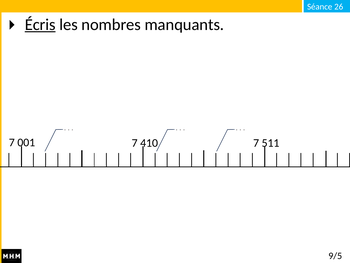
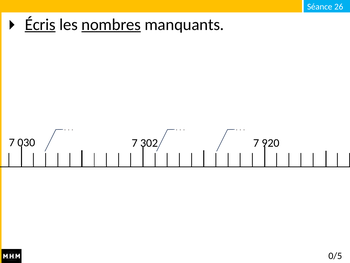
nombres underline: none -> present (111, 25)
001: 001 -> 030 (26, 142)
410: 410 -> 302 (149, 143)
511: 511 -> 920 (271, 143)
9/5: 9/5 -> 0/5 (335, 255)
